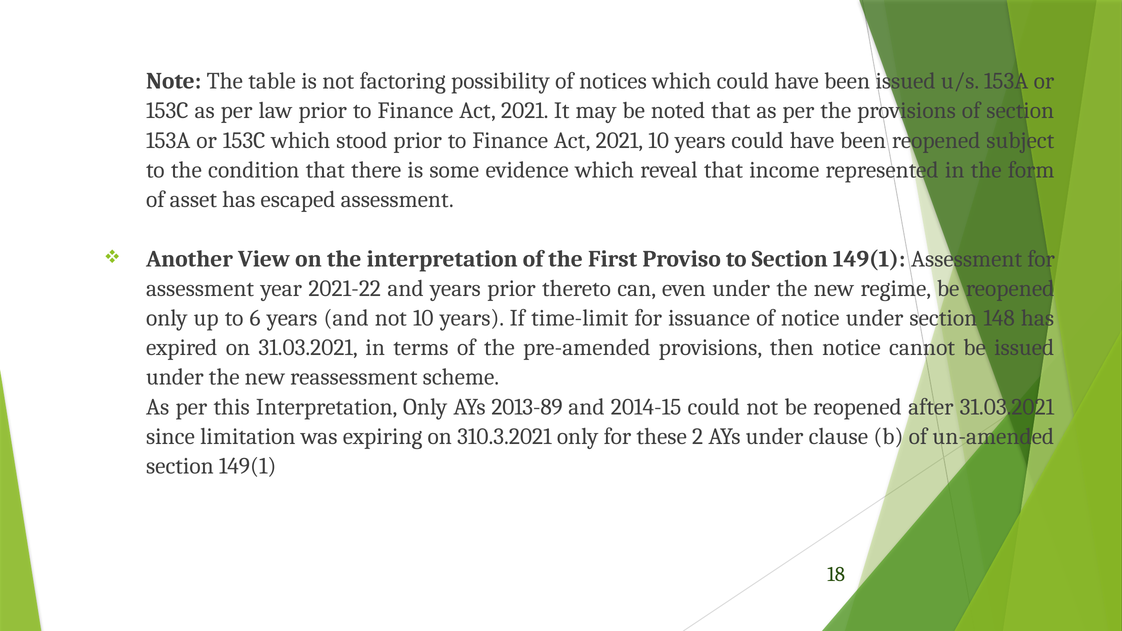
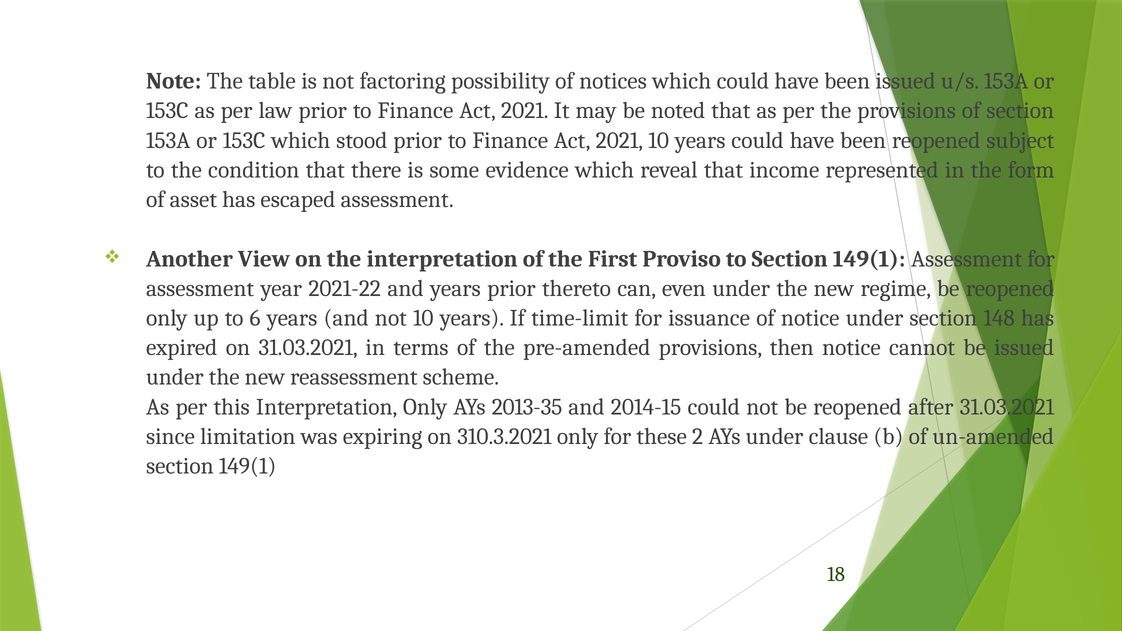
2013-89: 2013-89 -> 2013-35 (527, 407)
